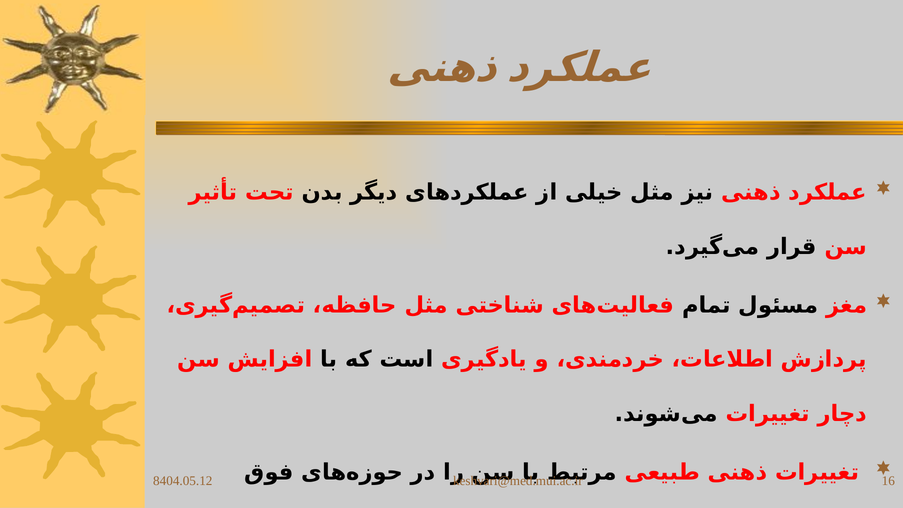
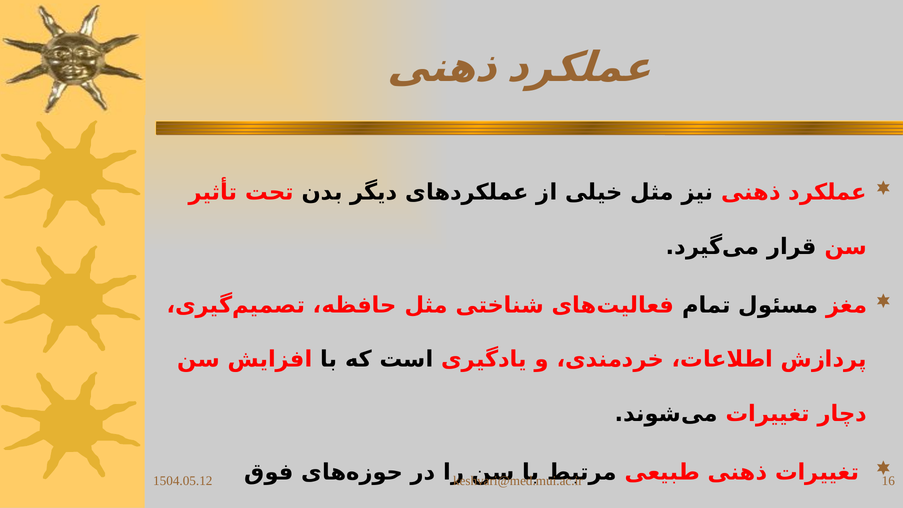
8404.05.12: 8404.05.12 -> 1504.05.12 (183, 481)
